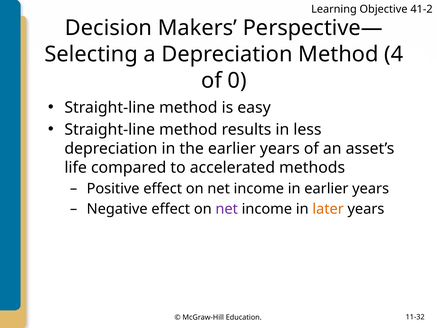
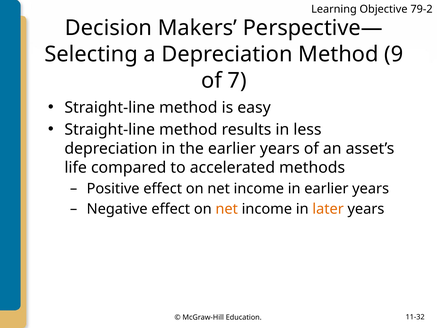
41-2: 41-2 -> 79-2 (422, 9)
4: 4 -> 9 (394, 54)
0: 0 -> 7 (237, 81)
net colour: purple -> orange (227, 209)
